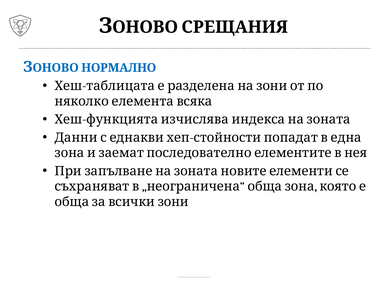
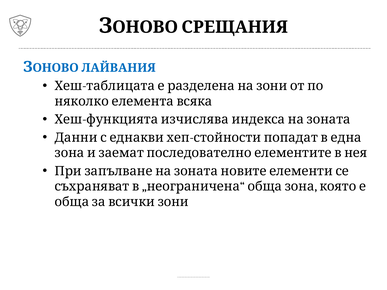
НОРМАЛНО: НОРМАЛНО -> ЛАЙВАНИЯ (119, 68)
